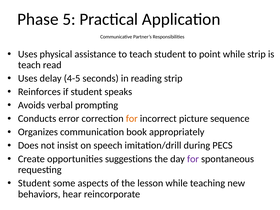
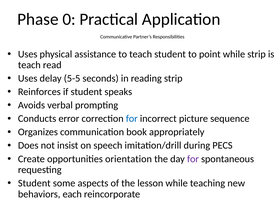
5: 5 -> 0 (69, 19)
4-5: 4-5 -> 5-5 (72, 78)
for colour: orange -> blue (132, 119)
suggestions: suggestions -> orientation (129, 159)
hear: hear -> each (72, 194)
